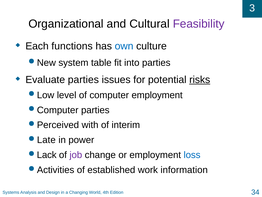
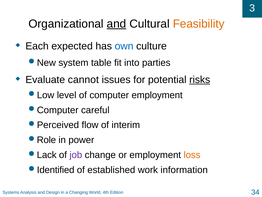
and underline: none -> present (117, 24)
Feasibility colour: purple -> orange (199, 24)
functions: functions -> expected (72, 46)
Evaluate parties: parties -> cannot (83, 80)
Computer parties: parties -> careful (95, 110)
with: with -> flow (90, 125)
Late: Late -> Role (46, 140)
loss colour: blue -> orange (192, 155)
Activities: Activities -> Identified (56, 170)
